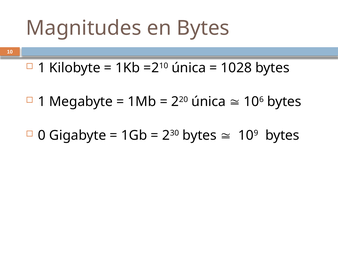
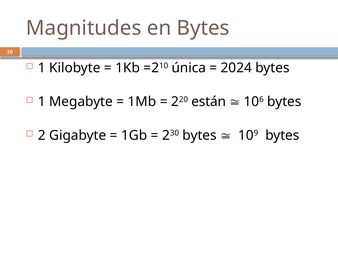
1028: 1028 -> 2024 (236, 68)
220 única: única -> están (209, 102)
0: 0 -> 2 (42, 136)
